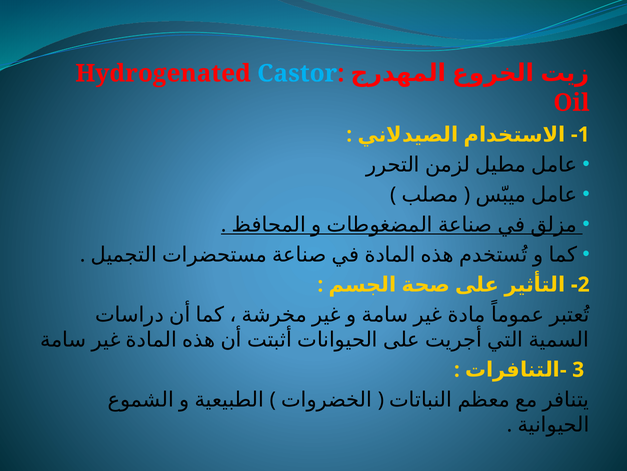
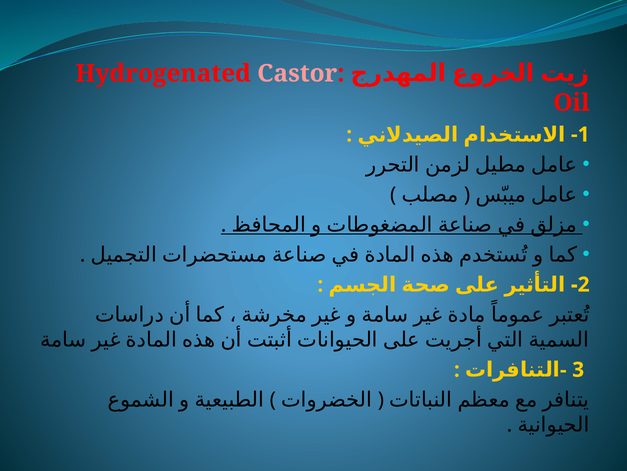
Castor colour: light blue -> pink (297, 73)
